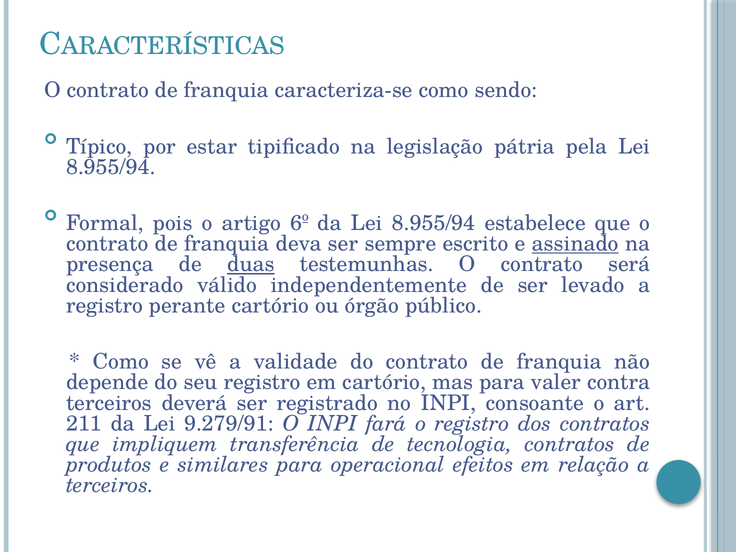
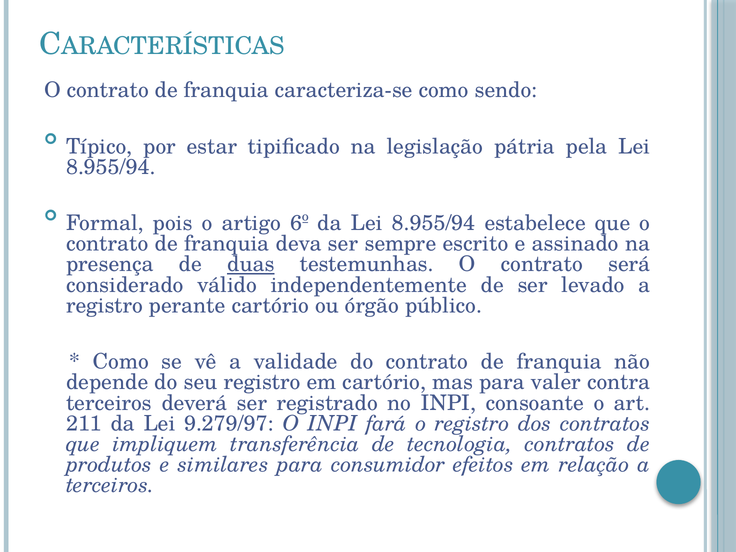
assinado underline: present -> none (575, 244)
9.279/91: 9.279/91 -> 9.279/97 (229, 424)
operacional: operacional -> consumidor (388, 465)
